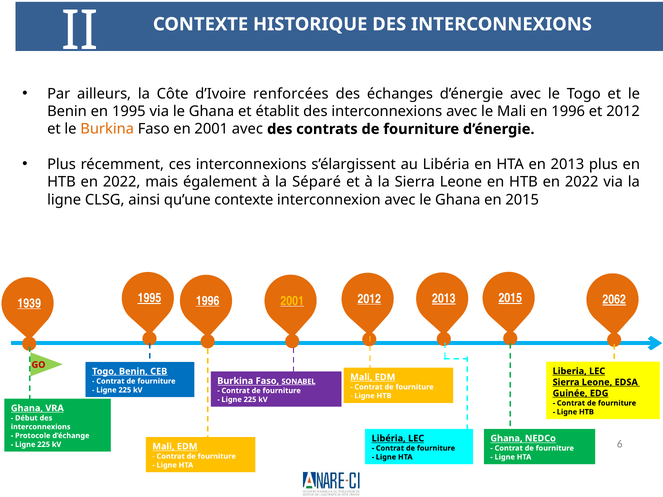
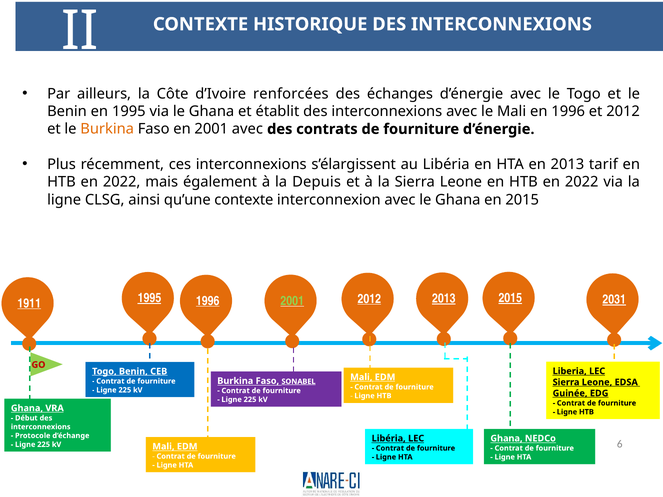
2013 plus: plus -> tarif (603, 164)
Séparé: Séparé -> Depuis (317, 182)
1939: 1939 -> 1911 (29, 304)
2001 colour: yellow -> light green (292, 301)
2062: 2062 -> 2031 (614, 300)
